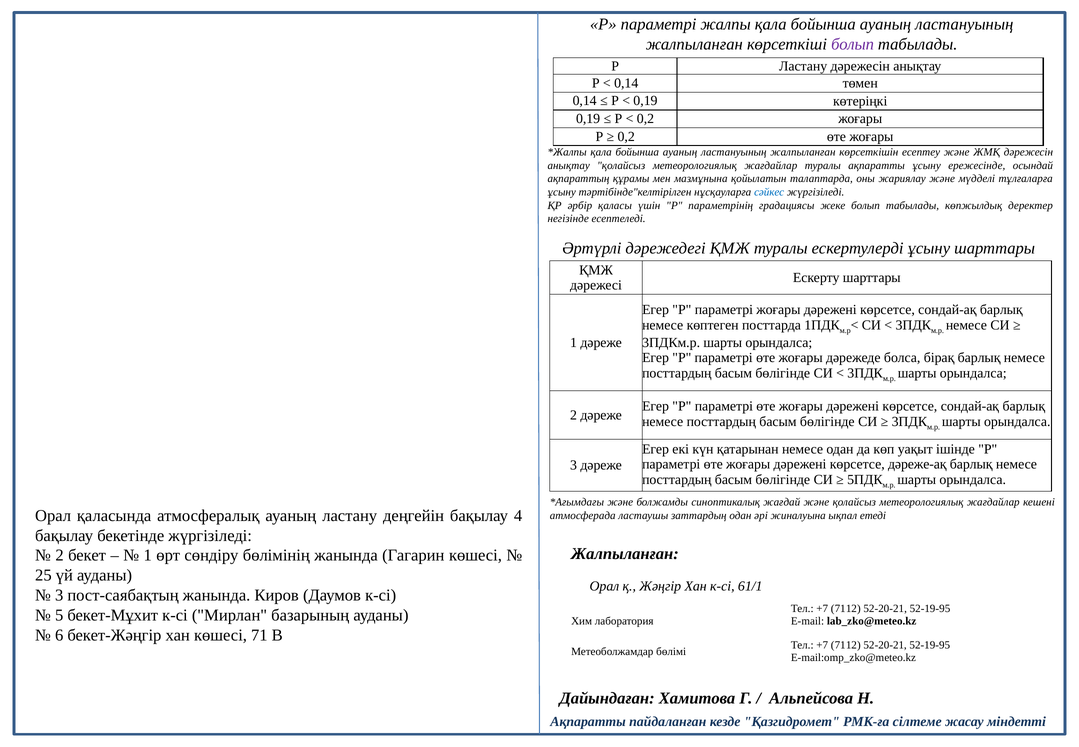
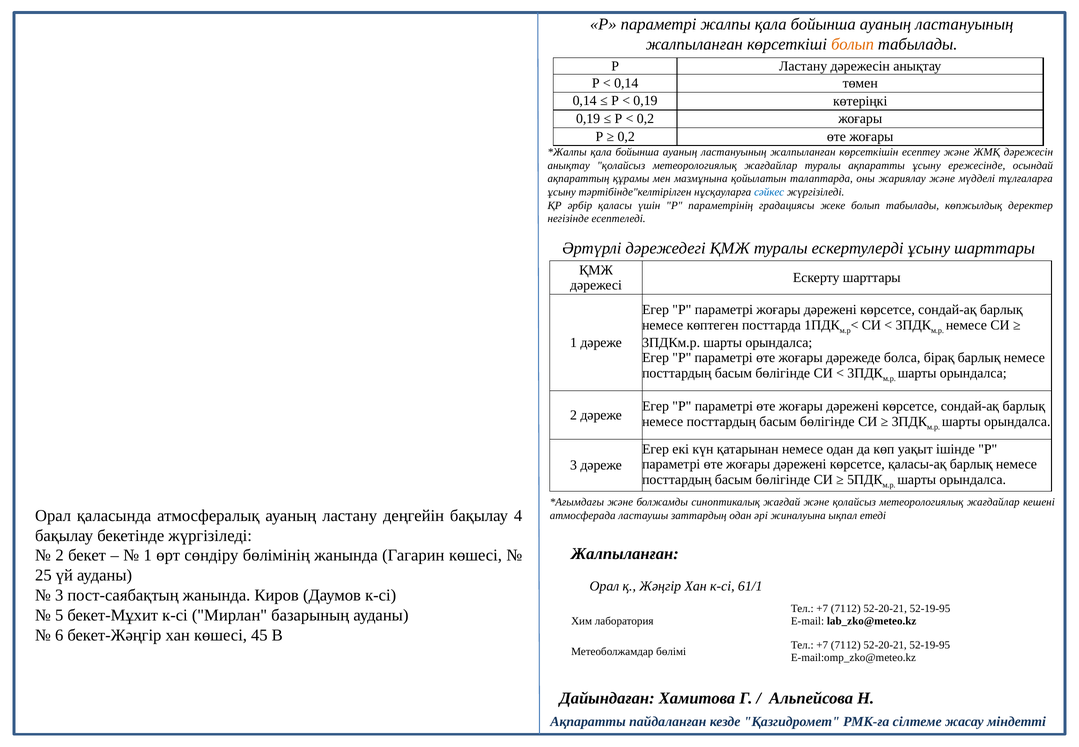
болып colour: purple -> orange (853, 44)
дәреже-ақ: дәреже-ақ -> қаласы-ақ (917, 464)
71: 71 -> 45 (259, 635)
